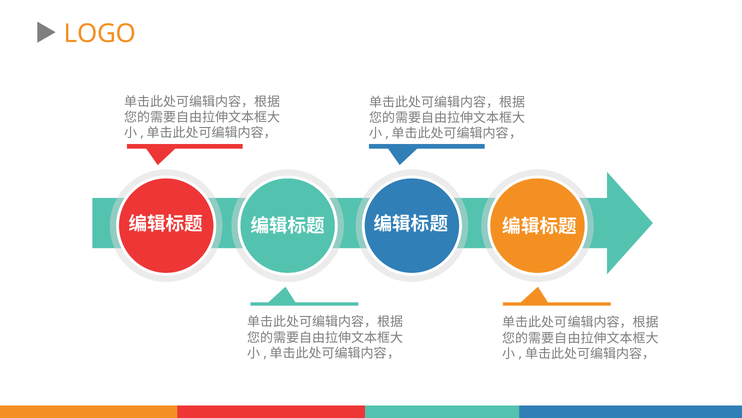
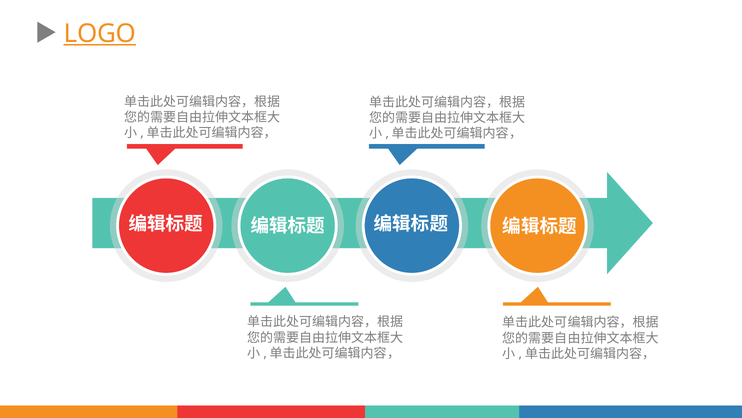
LOGO underline: none -> present (100, 34)
